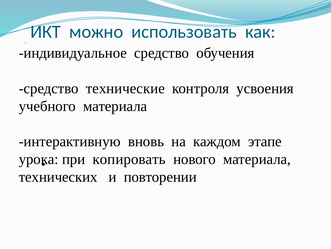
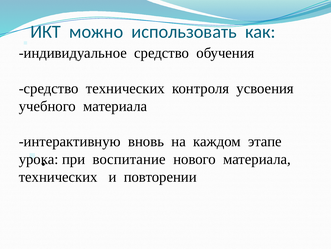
средство технические: технические -> технических (125, 88)
копировать: копировать -> воспитание (129, 159)
